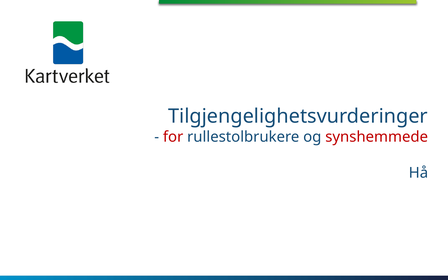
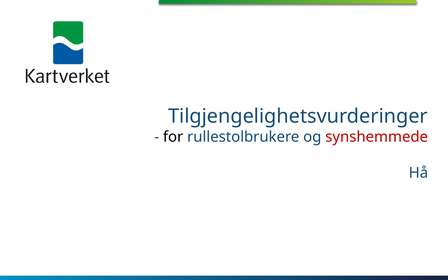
for colour: red -> black (173, 137)
